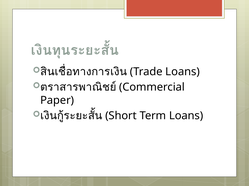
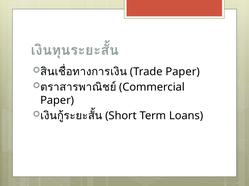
Trade Loans: Loans -> Paper (183, 72)
